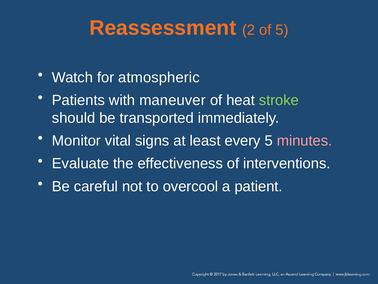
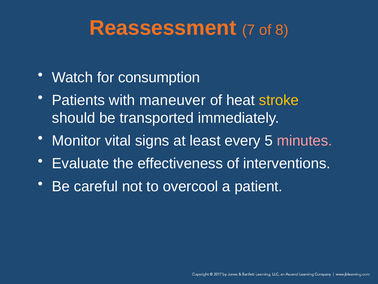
2: 2 -> 7 (249, 30)
of 5: 5 -> 8 (282, 30)
atmospheric: atmospheric -> consumption (159, 77)
stroke colour: light green -> yellow (279, 100)
